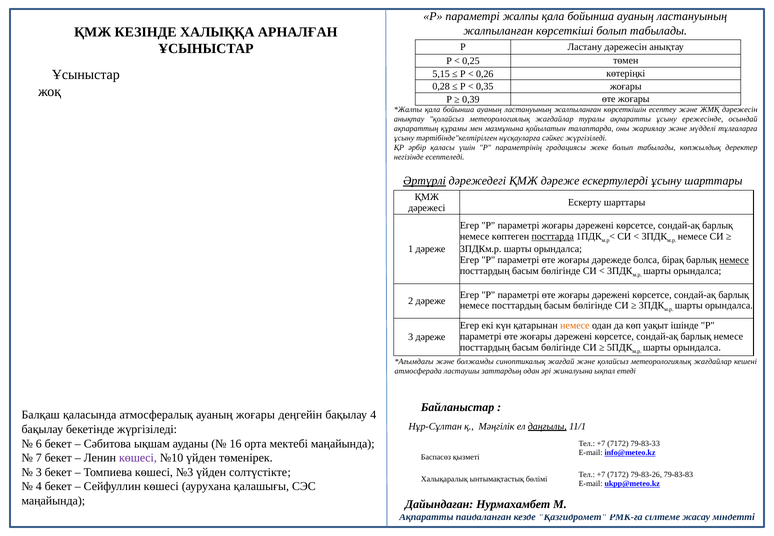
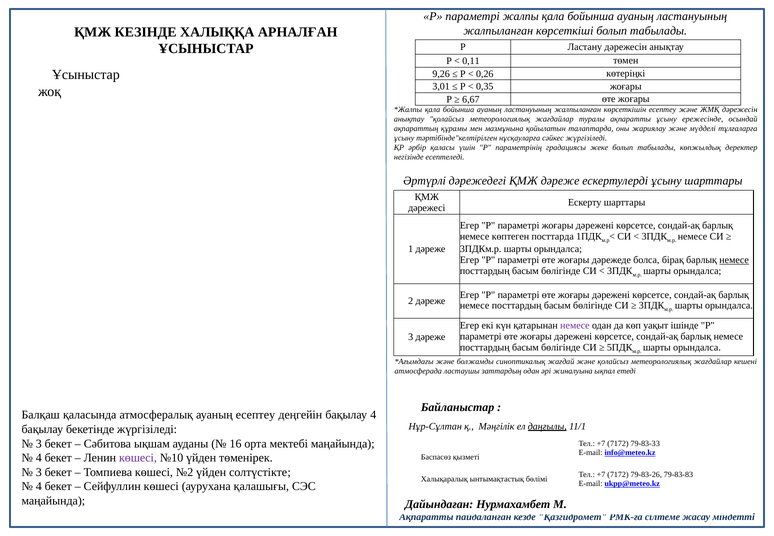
0,25: 0,25 -> 0,11 (471, 61)
5,15: 5,15 -> 9,26 (441, 74)
0,28: 0,28 -> 3,01 (441, 87)
0,39: 0,39 -> 6,67 (471, 99)
Әртүрлі underline: present -> none (425, 181)
посттарда underline: present -> none (553, 236)
немесе colour: orange -> purple (575, 325)
ауаның жоғары: жоғары -> есептеу (255, 415)
6: 6 -> 3 (39, 443)
7: 7 -> 4 (39, 458)
№3: №3 -> №2 (185, 472)
